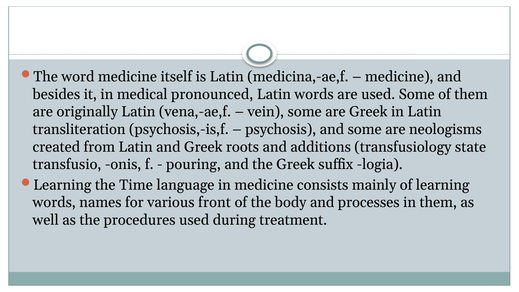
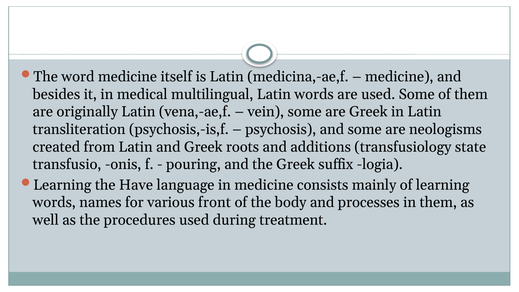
pronounced: pronounced -> multilingual (212, 94)
Time: Time -> Have (136, 185)
